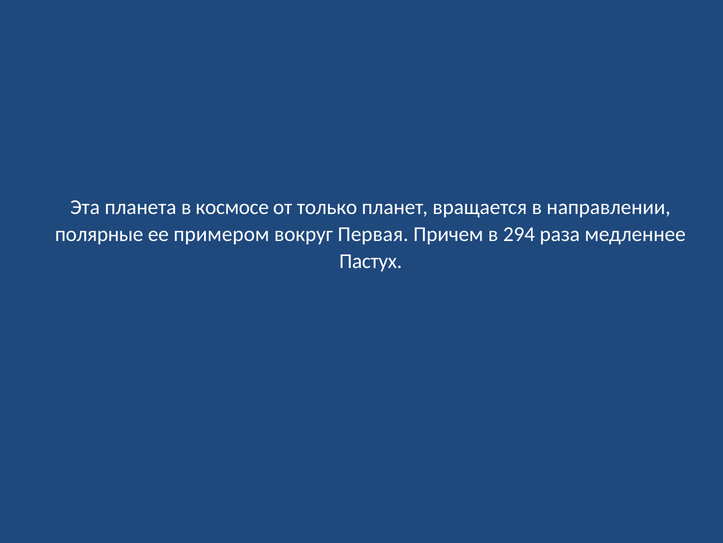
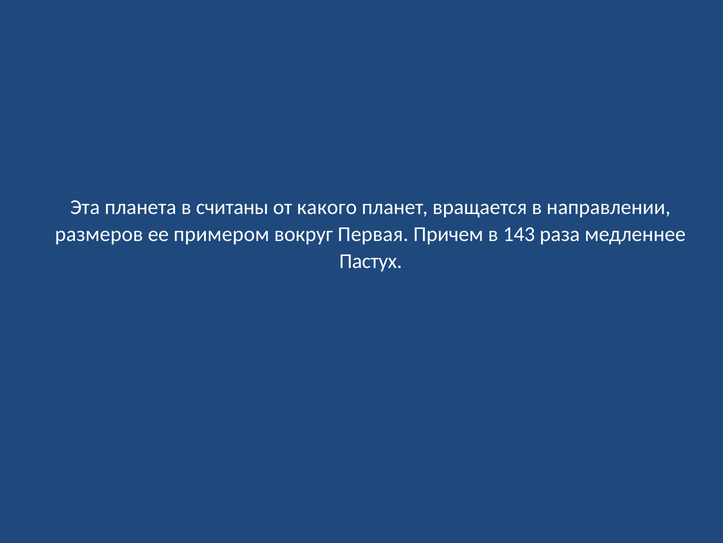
космосе: космосе -> считаны (232, 207)
только: только -> какого (327, 207)
полярные: полярные -> размеров (99, 234)
294: 294 -> 143 (519, 234)
